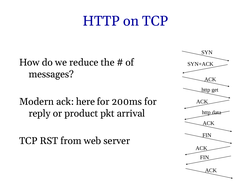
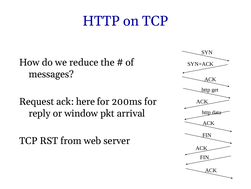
Modern: Modern -> Request (37, 101)
product: product -> window (81, 113)
